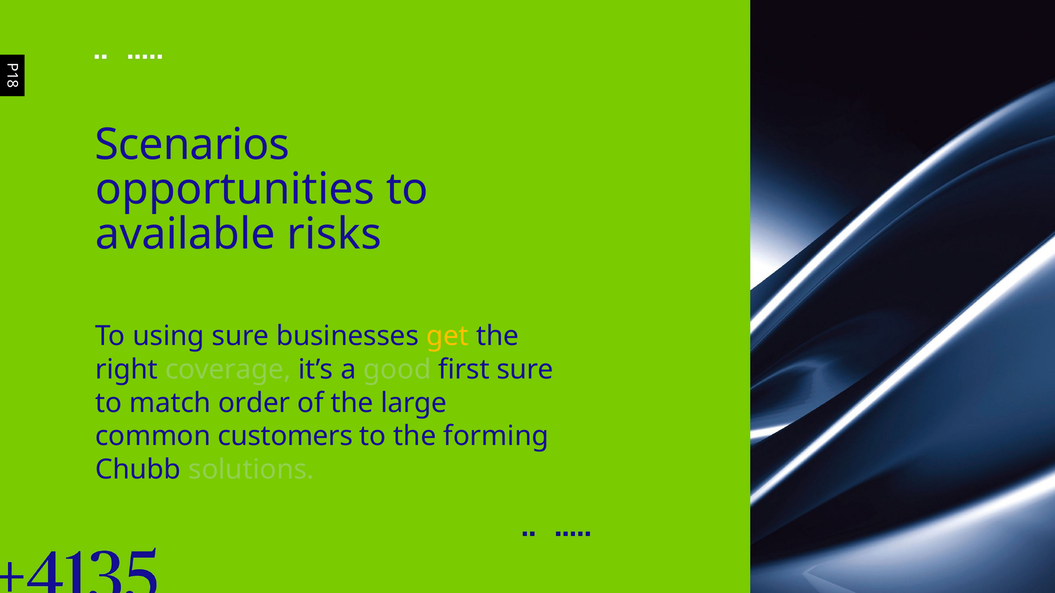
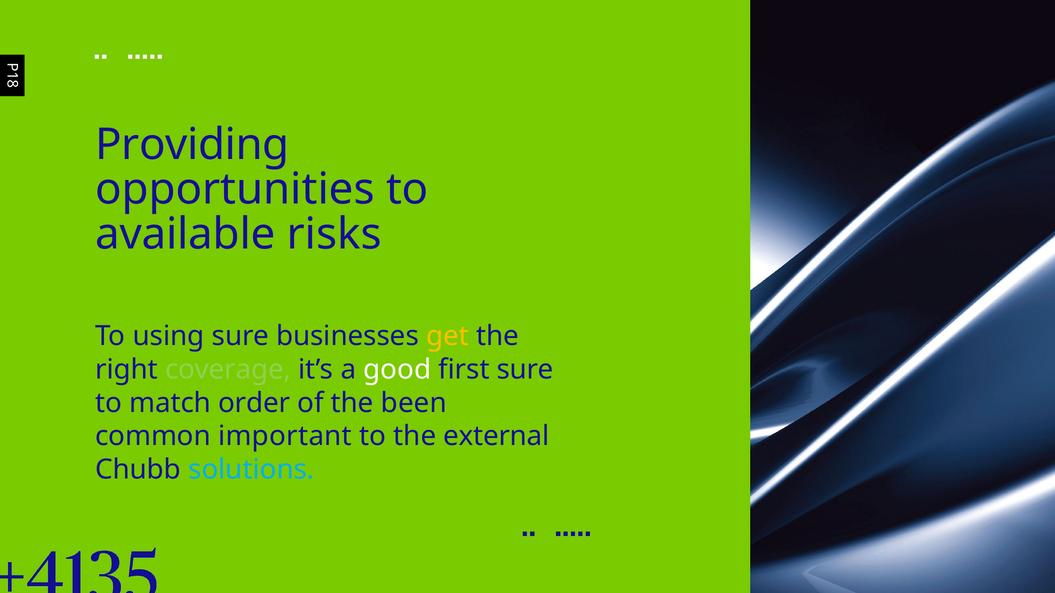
Scenarios: Scenarios -> Providing (192, 145)
good colour: light green -> white (397, 370)
large: large -> been (414, 403)
customers: customers -> important (285, 437)
forming: forming -> external (496, 437)
solutions colour: light green -> light blue (251, 470)
